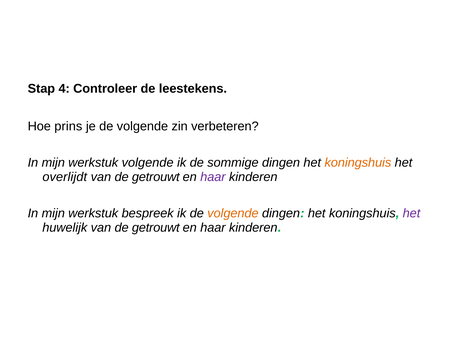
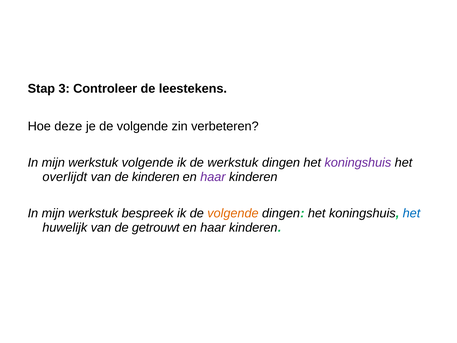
4: 4 -> 3 (64, 89)
prins: prins -> deze (68, 126)
de sommige: sommige -> werkstuk (233, 163)
koningshuis colour: orange -> purple (358, 163)
getrouwt: getrouwt -> kinderen (156, 177)
het colour: purple -> blue (411, 213)
